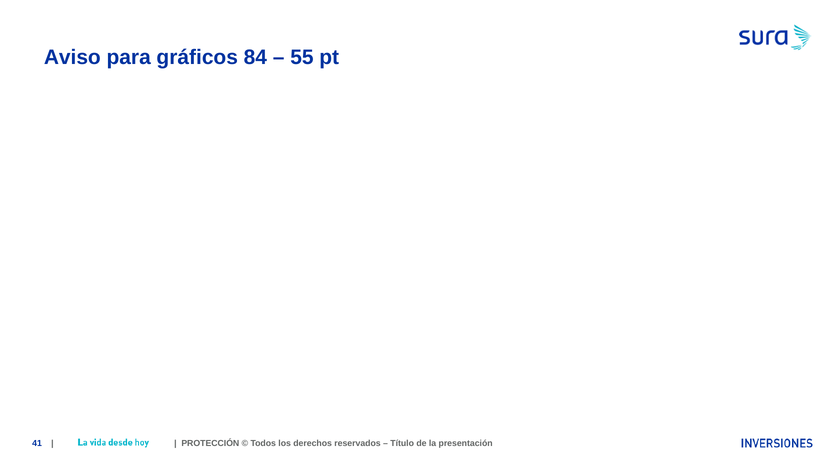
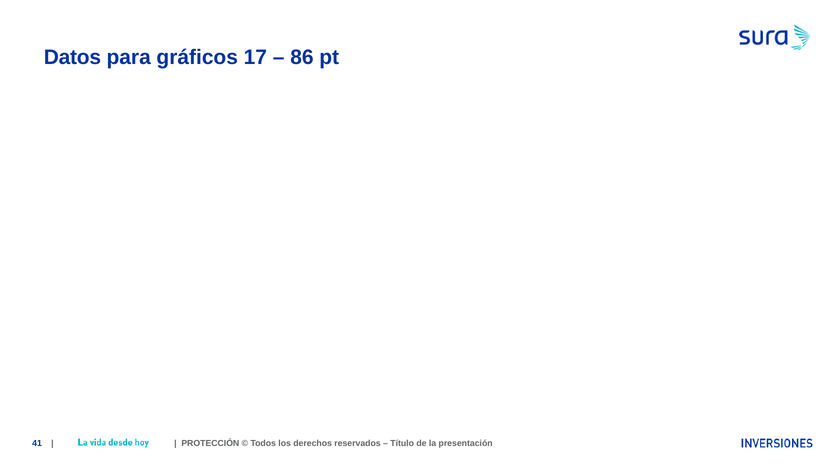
Aviso: Aviso -> Datos (72, 57)
84: 84 -> 17 (255, 57)
55: 55 -> 86 (302, 57)
